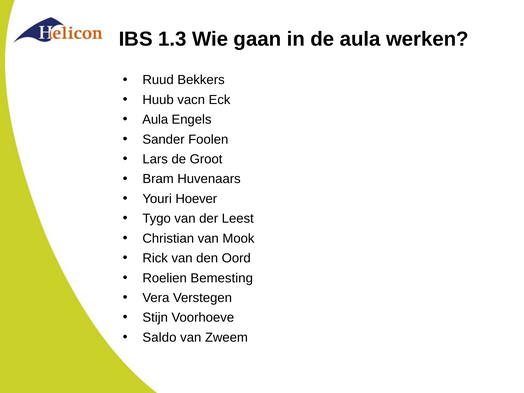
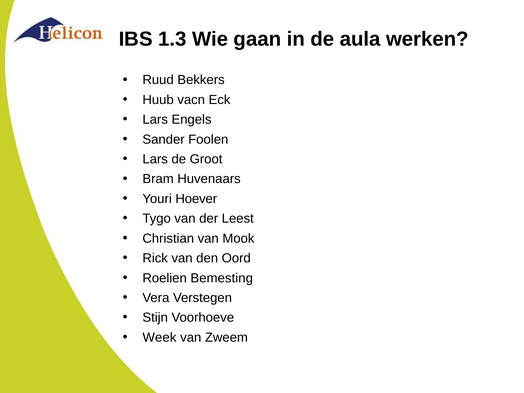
Aula: Aula -> Lars (155, 120)
Saldo: Saldo -> Week (159, 337)
